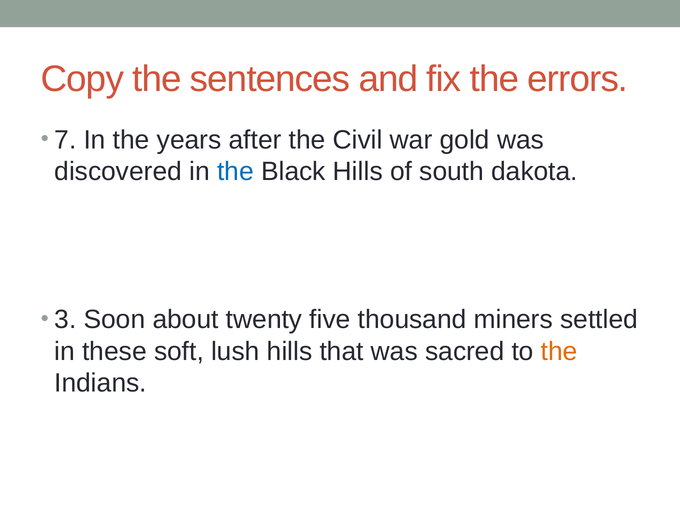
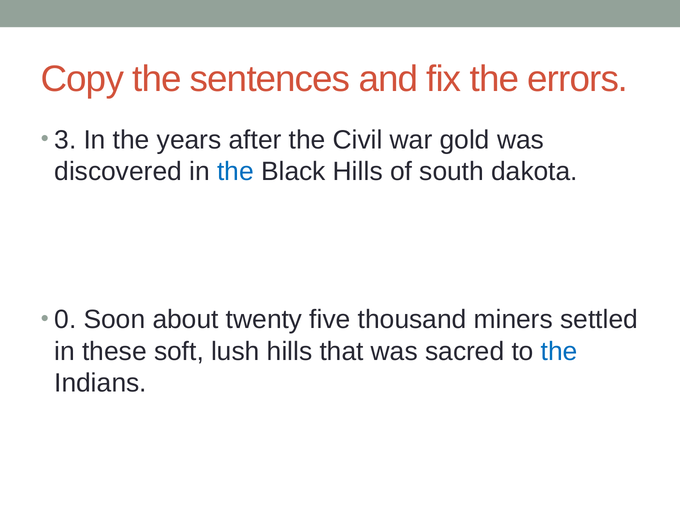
7: 7 -> 3 (65, 140)
3: 3 -> 0 (65, 320)
the colour: orange -> blue (559, 351)
